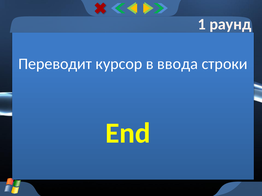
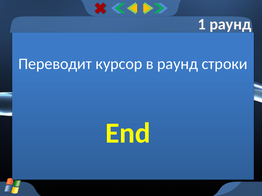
в ввода: ввода -> раунд (178, 64)
